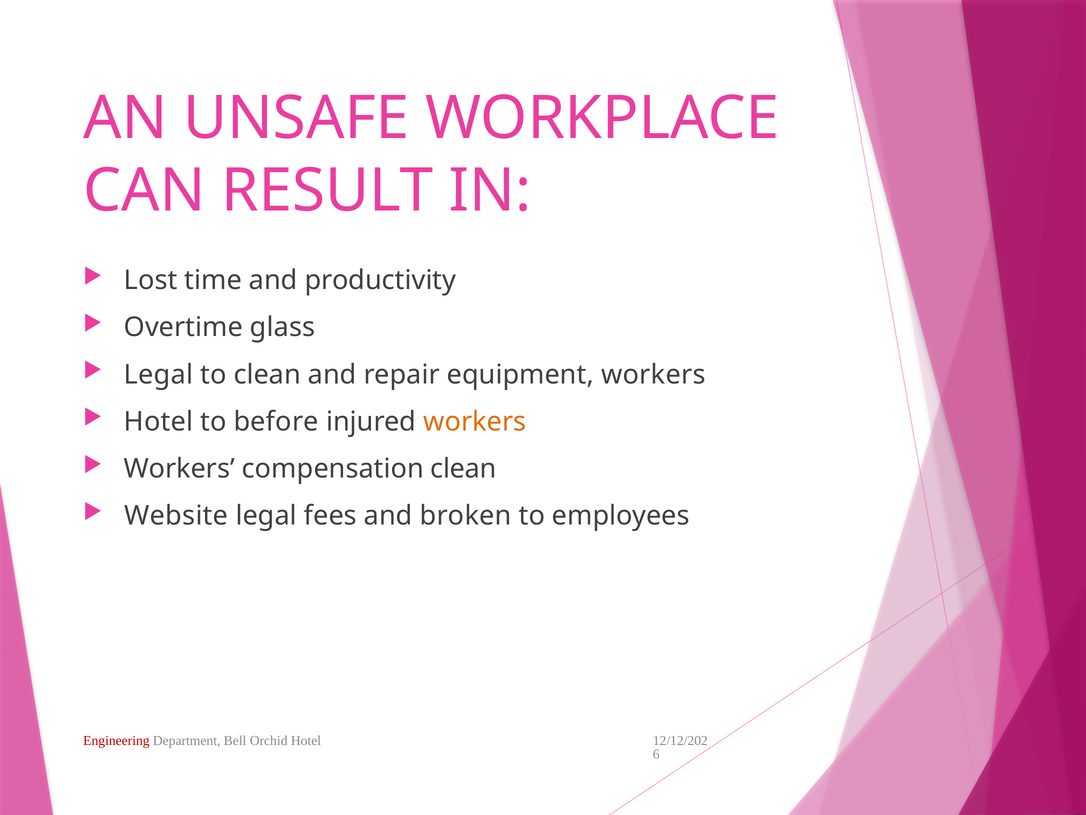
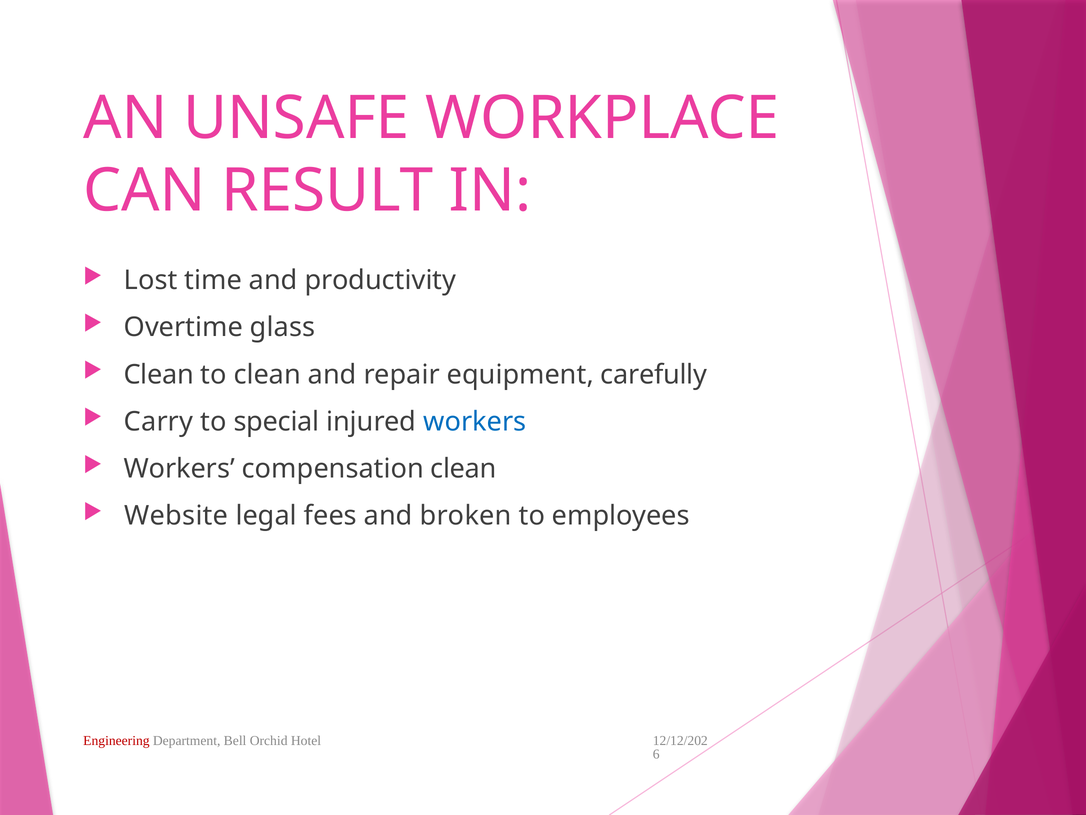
Legal: Legal -> Clean (159, 374)
equipment workers: workers -> carefully (654, 374)
Hotel: Hotel -> Carry (159, 421)
before: before -> special (276, 421)
workers colour: orange -> blue (475, 421)
